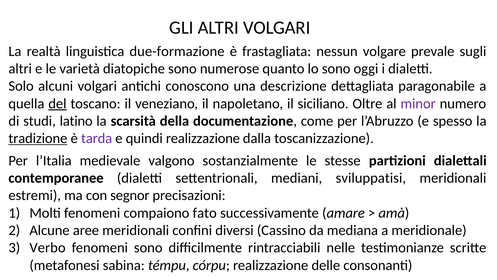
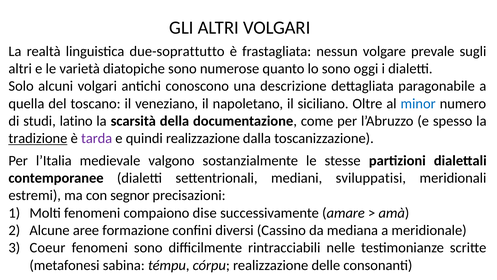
due-formazione: due-formazione -> due-soprattutto (177, 51)
del underline: present -> none (57, 103)
minor colour: purple -> blue (418, 103)
fato: fato -> dise (205, 213)
aree meridionali: meridionali -> formazione (136, 230)
Verbo: Verbo -> Coeur (47, 247)
